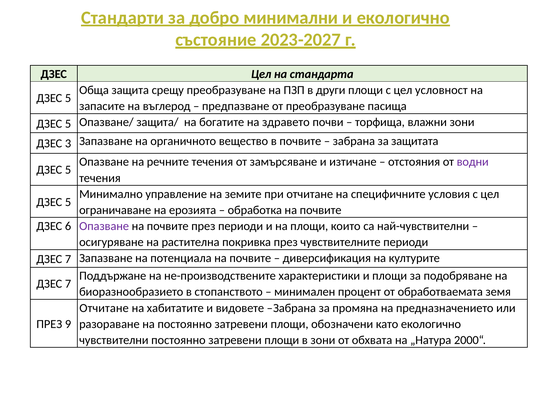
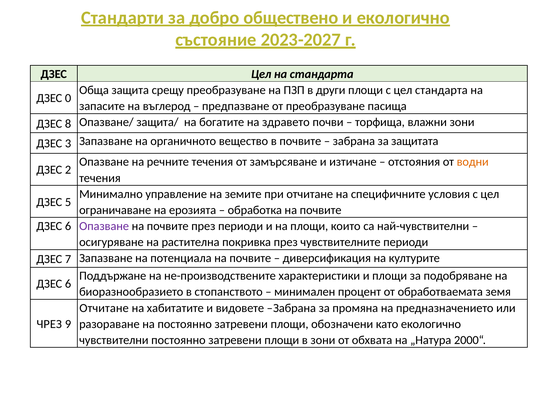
минимални: минимални -> обществено (291, 18)
цел условност: условност -> стандарта (441, 90)
5: 5 -> 0 (68, 98)
5: 5 -> 8 (68, 124)
водни colour: purple -> orange (473, 162)
5: 5 -> 2 (68, 170)
7: 7 -> 6 (68, 284)
ПРЕЗ: ПРЕЗ -> ЧРЕЗ (49, 324)
